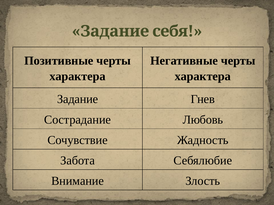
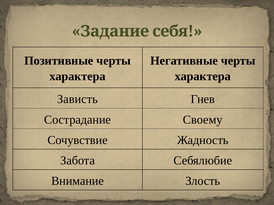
Задание: Задание -> Зависть (78, 99)
Любовь: Любовь -> Своему (203, 120)
